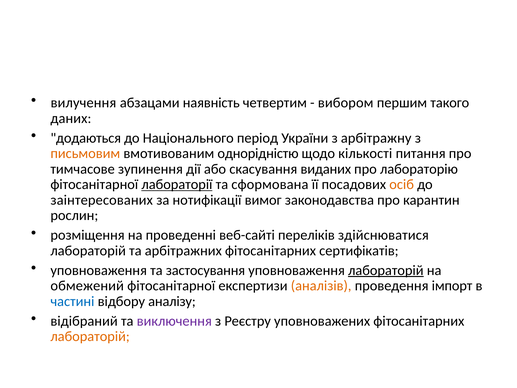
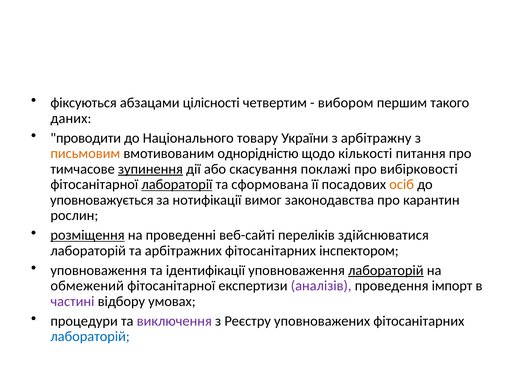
вилучення: вилучення -> фіксуються (84, 103)
наявність: наявність -> цілісності (211, 103)
додаються: додаються -> проводити (86, 138)
період: період -> товару (258, 138)
зупинення underline: none -> present (150, 169)
виданих: виданих -> поклажі (326, 169)
лабораторію: лабораторію -> вибірковості (419, 169)
заінтересованих: заінтересованих -> уповноважується (102, 200)
розміщення underline: none -> present (88, 235)
сертифікатів: сертифікатів -> інспектором (359, 251)
застосування: застосування -> ідентифікації (205, 270)
аналізів colour: orange -> purple (321, 286)
частині colour: blue -> purple (72, 301)
аналізу: аналізу -> умовах (172, 301)
відібраний: відібраний -> процедури (84, 321)
лабораторій colour: orange -> blue (90, 336)
